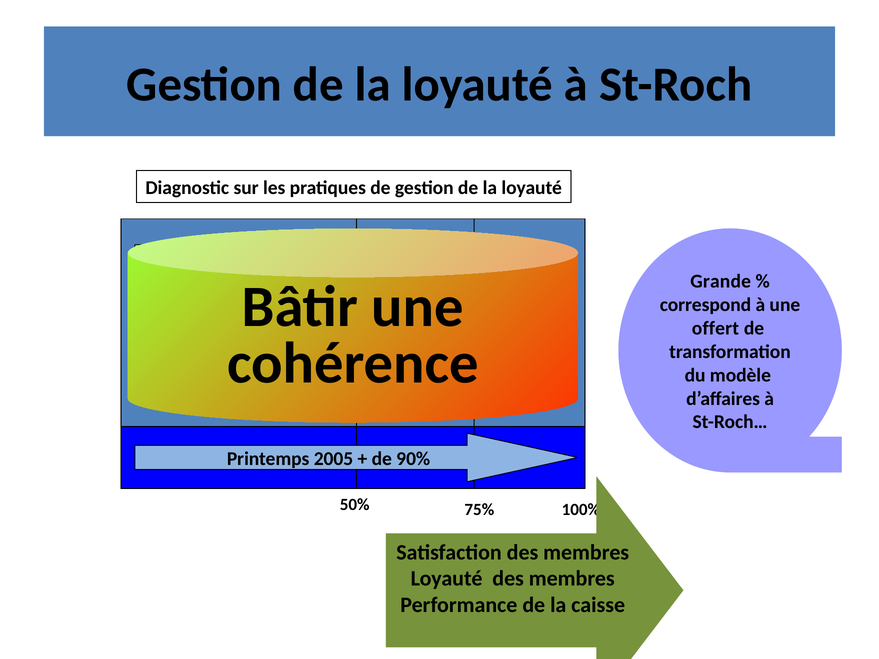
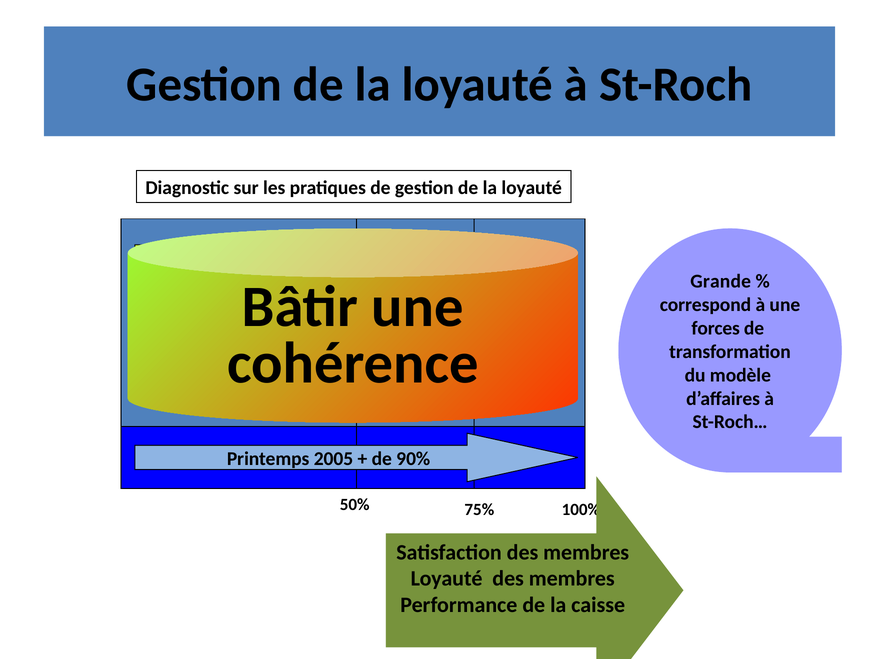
offert: offert -> forces (716, 328)
